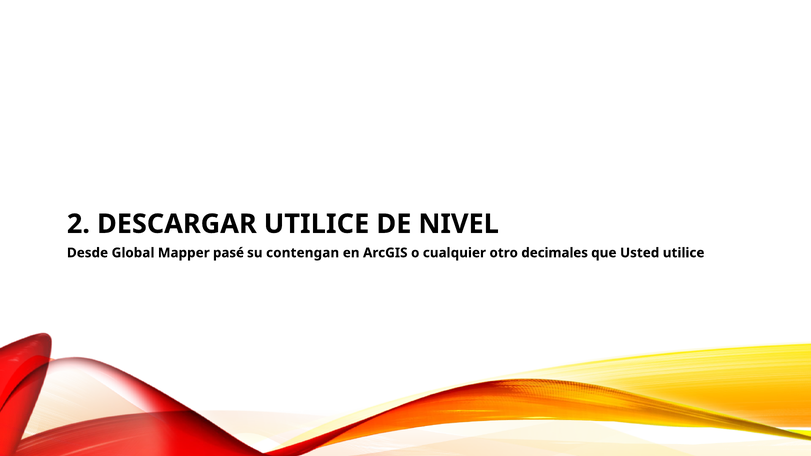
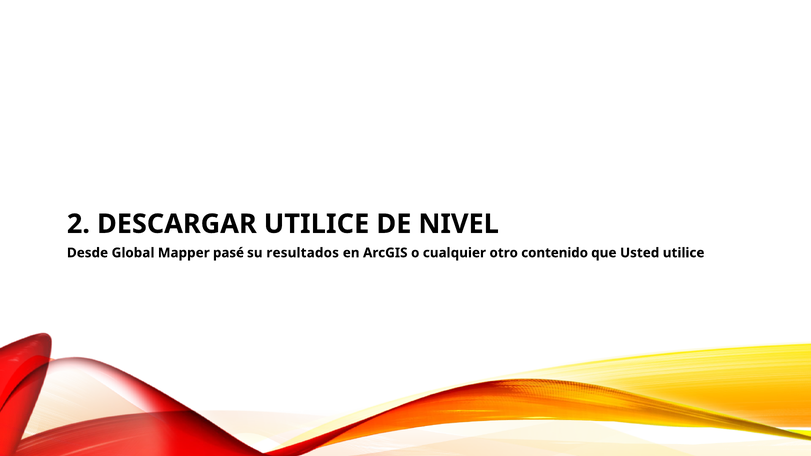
contengan: contengan -> resultados (303, 253)
decimales: decimales -> contenido (555, 253)
